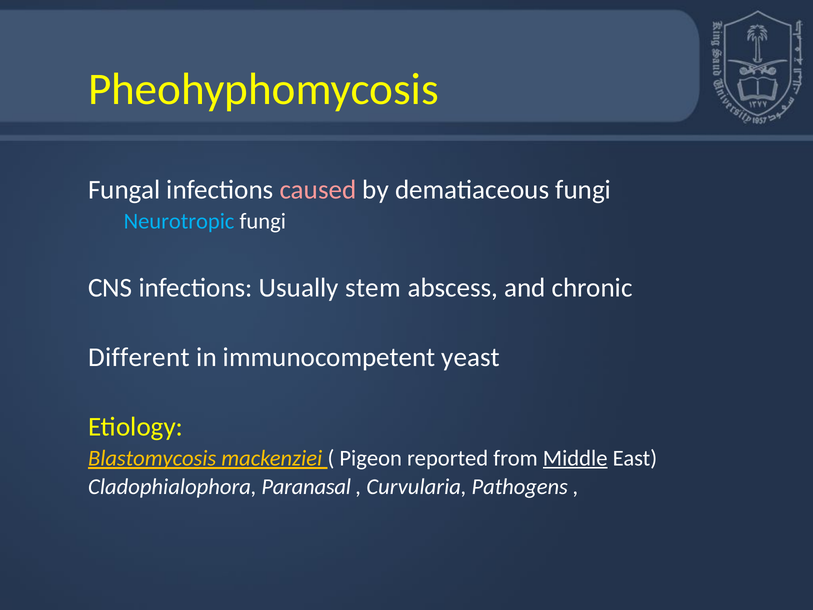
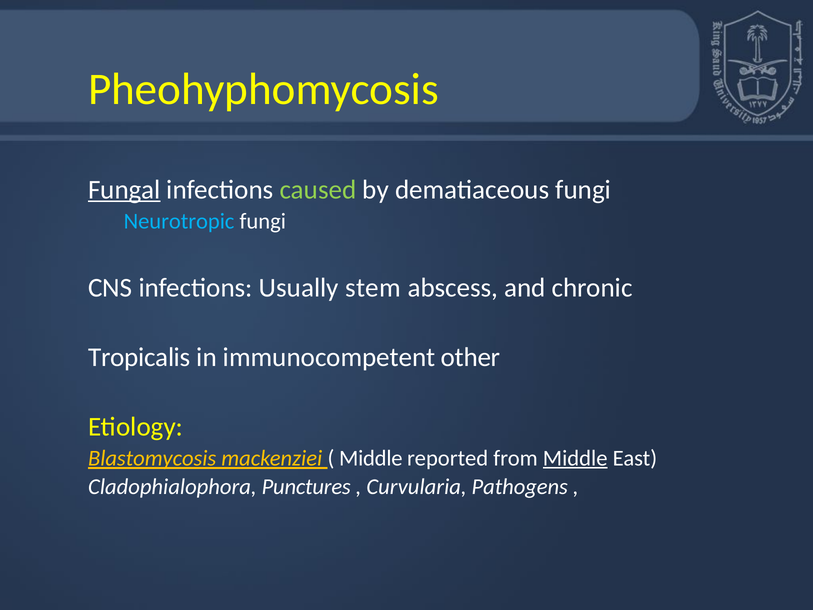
Fungal underline: none -> present (124, 190)
caused colour: pink -> light green (318, 190)
Different: Different -> Tropicalis (139, 357)
yeast: yeast -> other (471, 357)
Pigeon: Pigeon -> Middle (371, 458)
Paranasal: Paranasal -> Punctures (306, 487)
